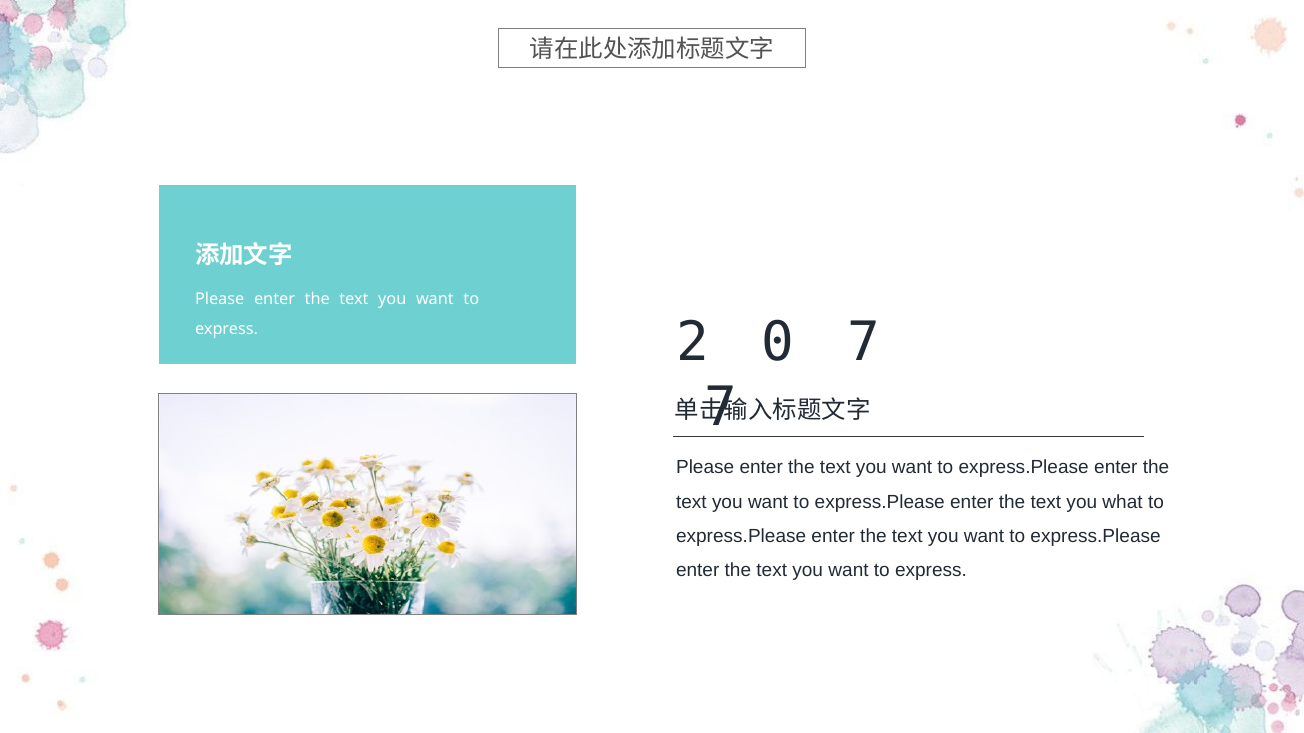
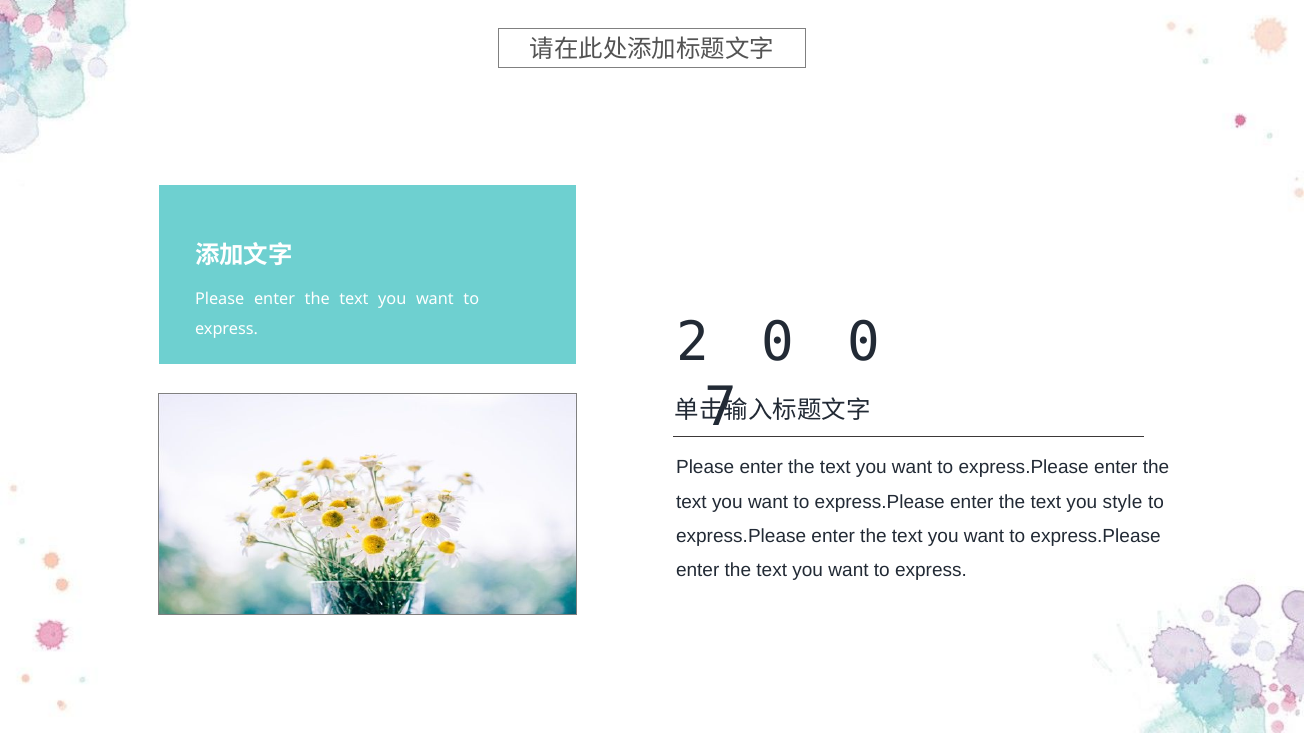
0 7: 7 -> 0 (864, 343)
what: what -> style (1122, 502)
